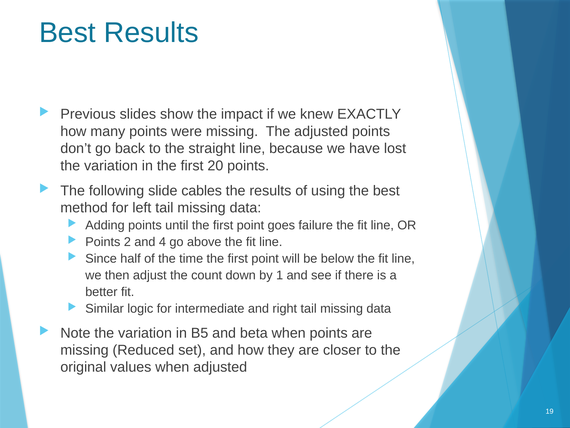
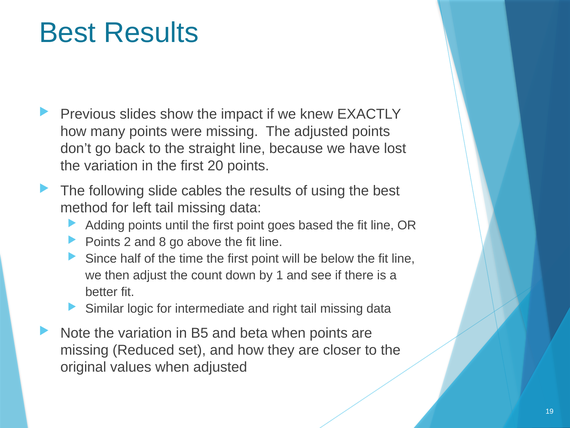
failure: failure -> based (316, 225)
4: 4 -> 8 (162, 242)
